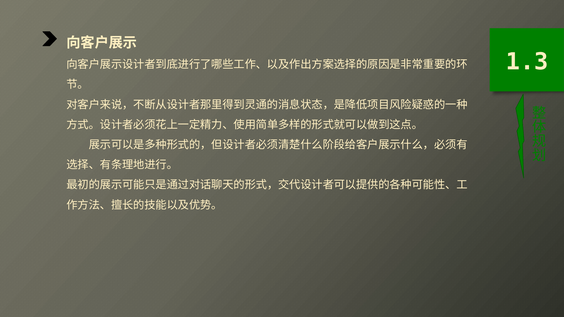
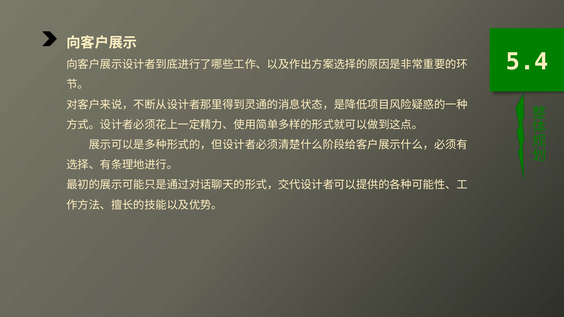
1.3: 1.3 -> 5.4 (527, 62)
